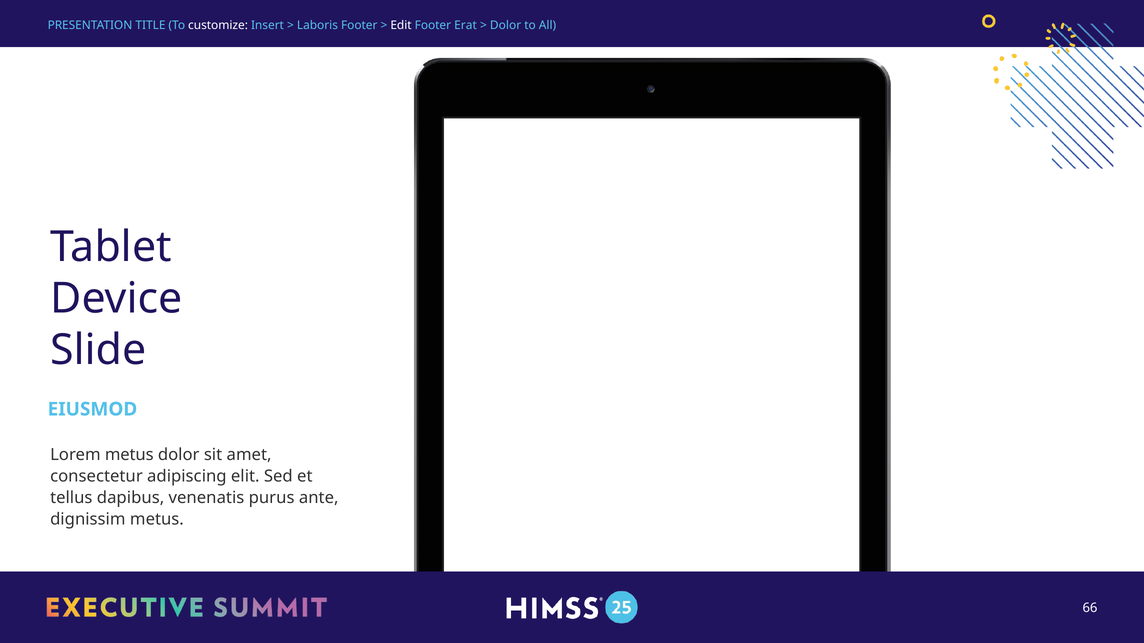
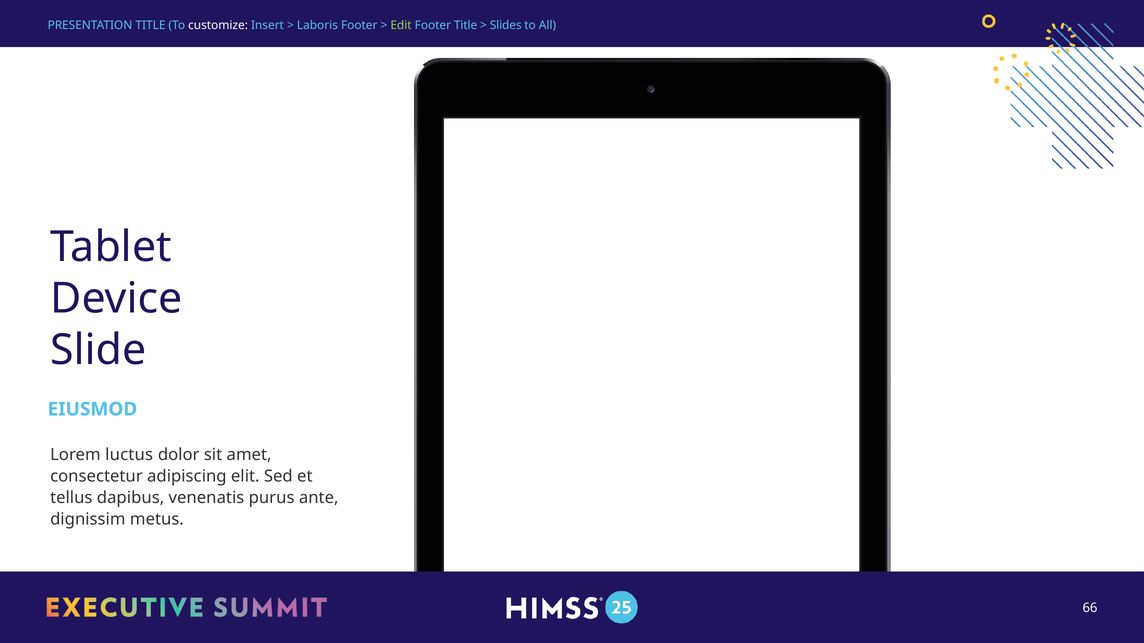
Edit colour: white -> light green (401, 26)
Footer Erat: Erat -> Title (466, 26)
Dolor: Dolor -> Slides (506, 26)
Lorem metus: metus -> luctus (129, 455)
